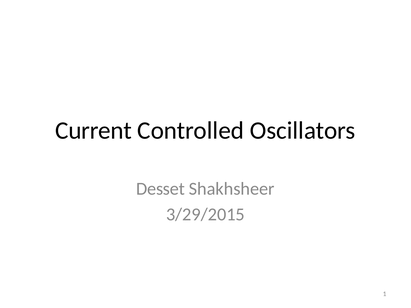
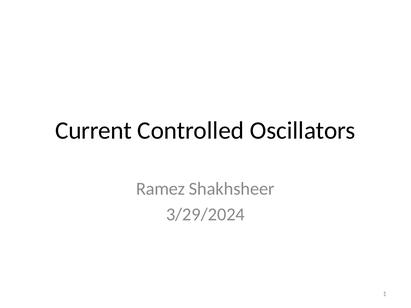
Desset: Desset -> Ramez (160, 189)
3/29/2015: 3/29/2015 -> 3/29/2024 (205, 215)
